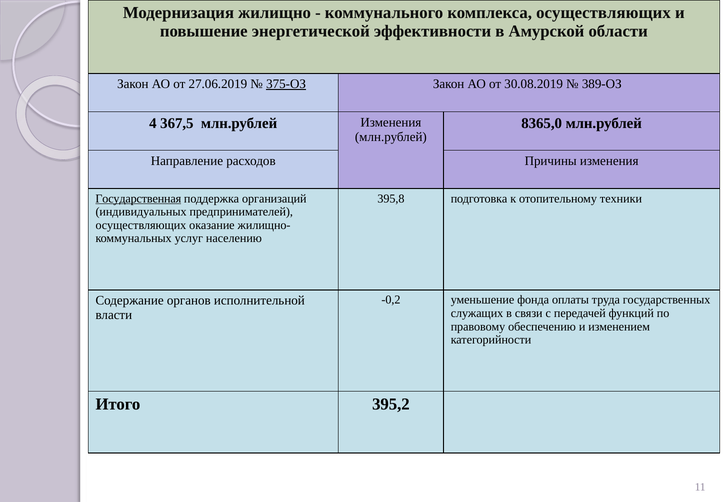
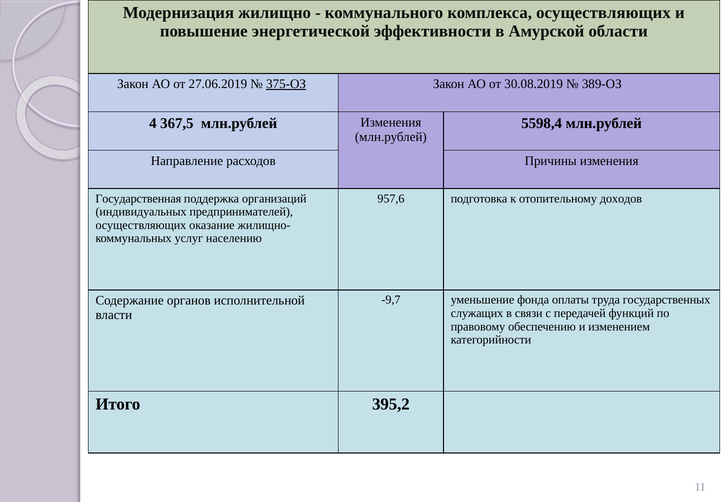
8365,0: 8365,0 -> 5598,4 (542, 123)
Государственная underline: present -> none (138, 198)
395,8: 395,8 -> 957,6 (391, 198)
техники: техники -> доходов (621, 198)
-0,2: -0,2 -> -9,7 (391, 299)
